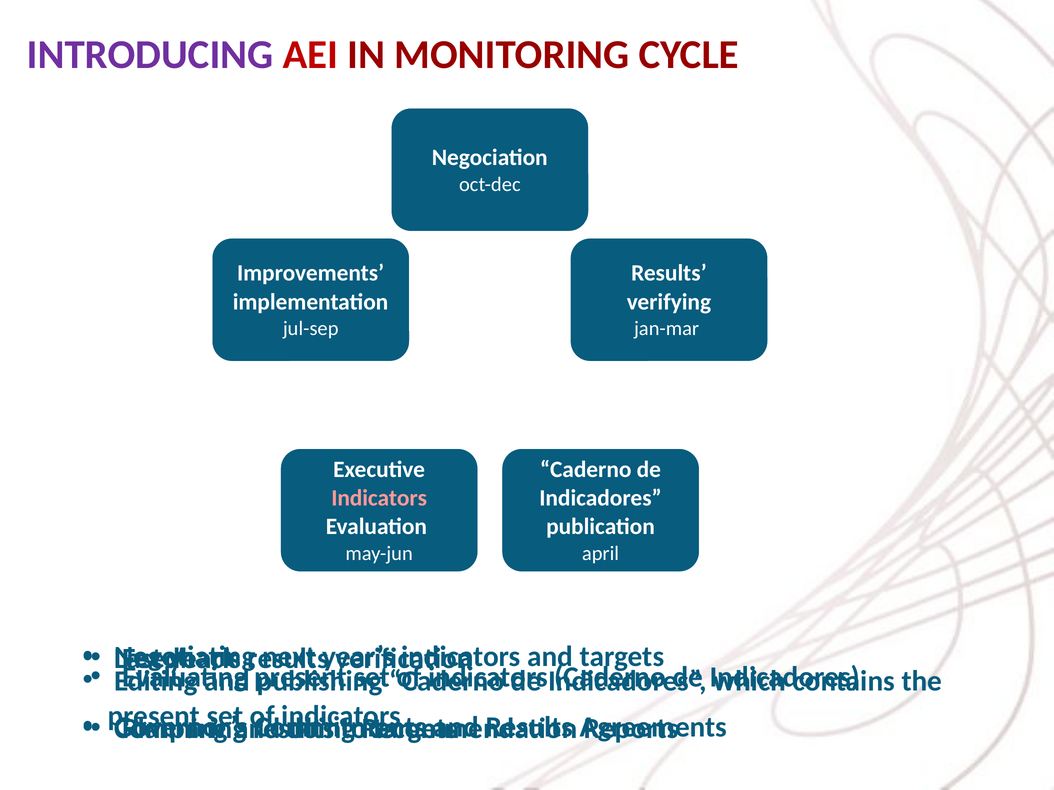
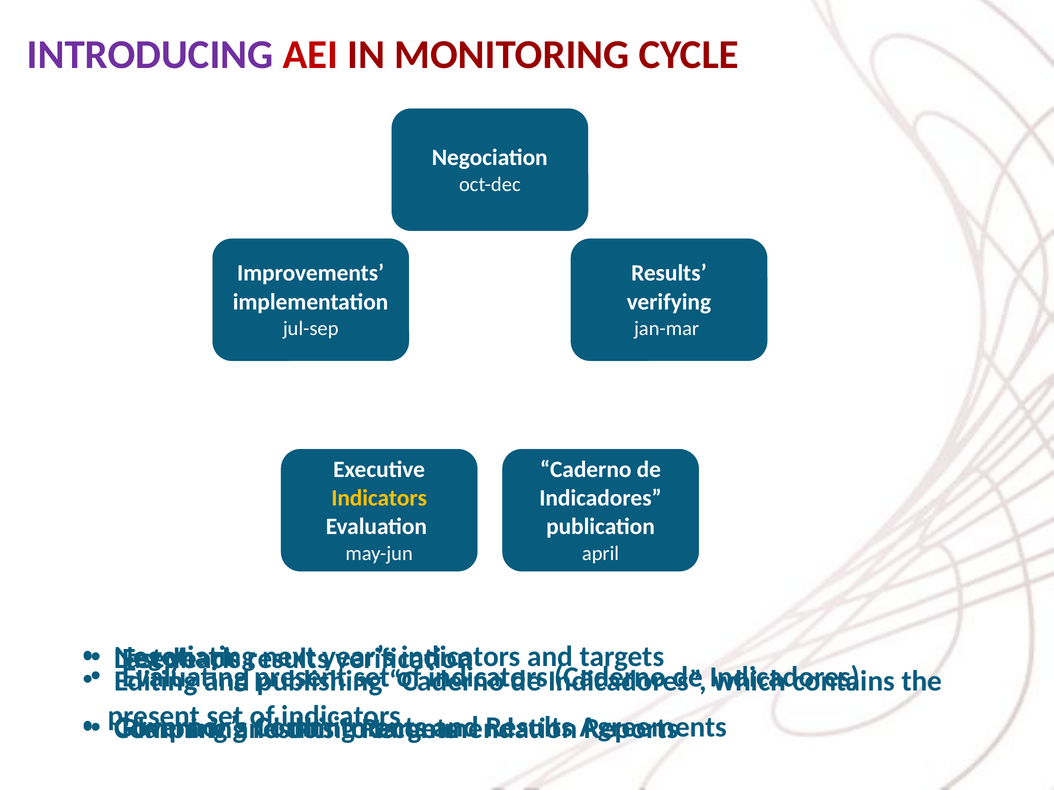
Indicators colour: pink -> yellow (379, 498)
